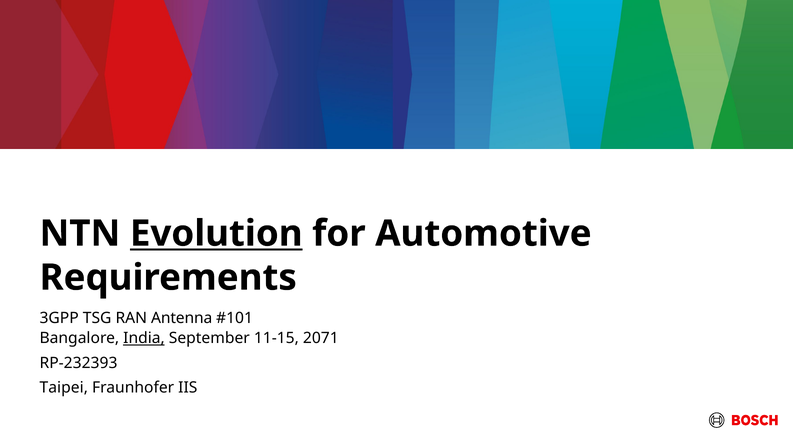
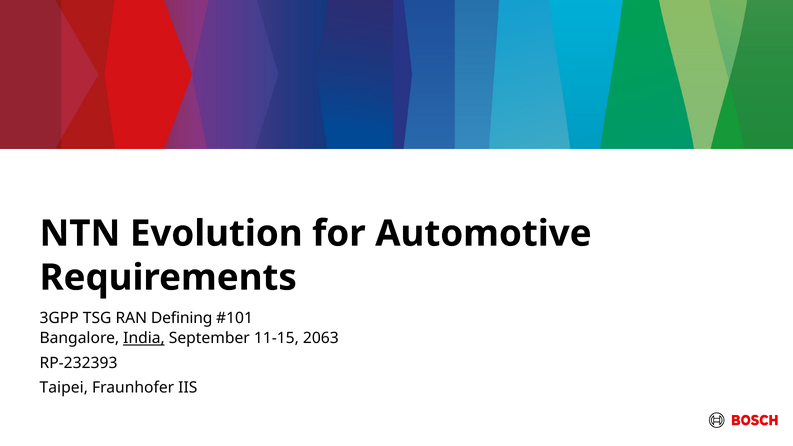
Evolution underline: present -> none (216, 234)
Antenna: Antenna -> Defining (182, 318)
2071: 2071 -> 2063 (321, 338)
